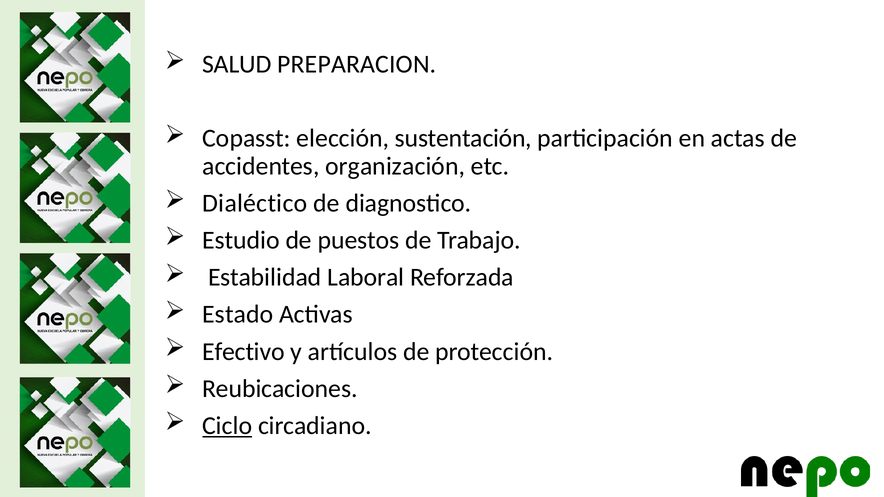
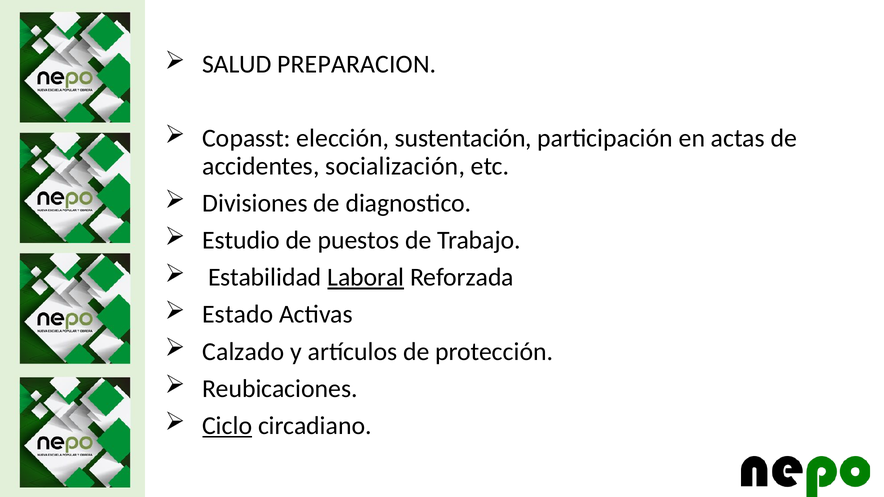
organización: organización -> socialización (395, 166)
Dialéctico: Dialéctico -> Divisiones (255, 203)
Laboral underline: none -> present (366, 278)
Efectivo: Efectivo -> Calzado (243, 352)
